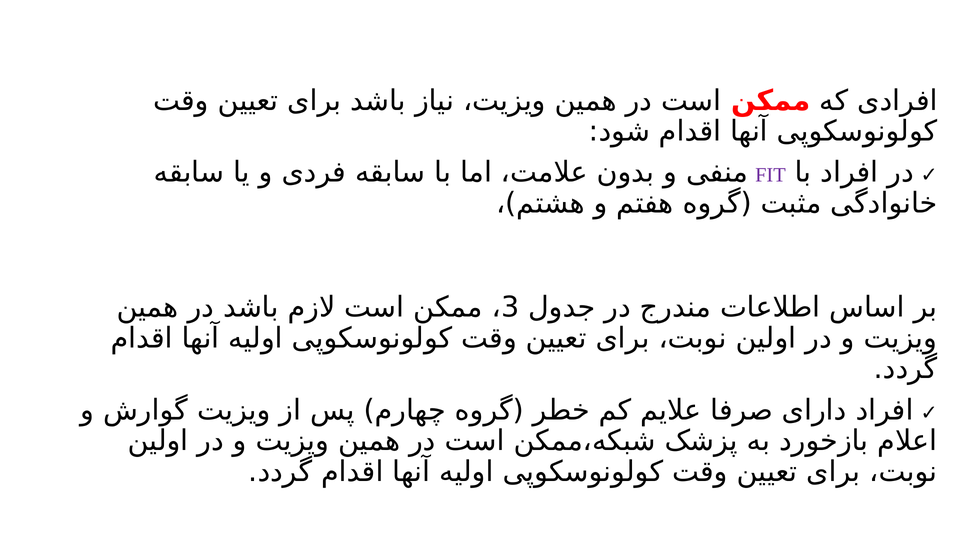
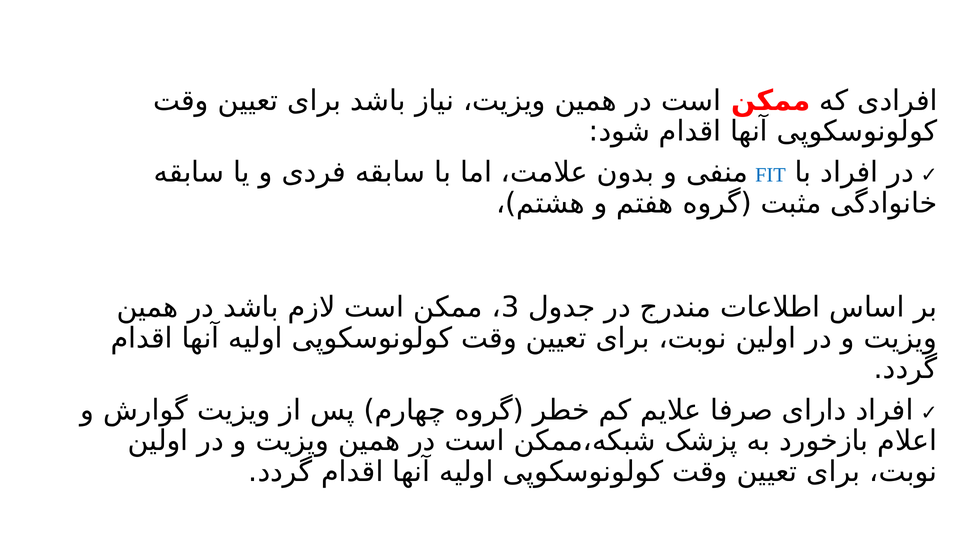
FIT colour: purple -> blue (770, 175)
